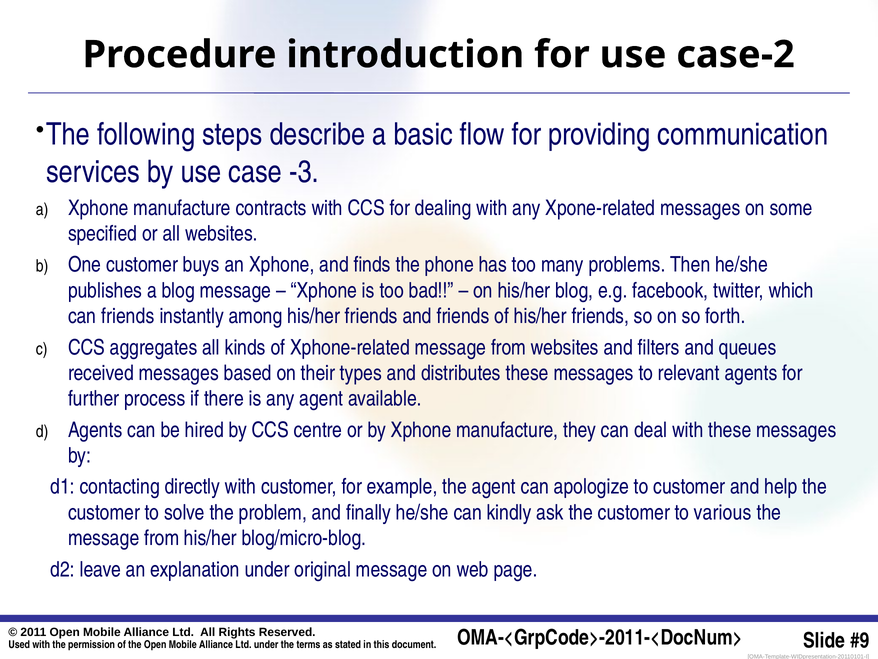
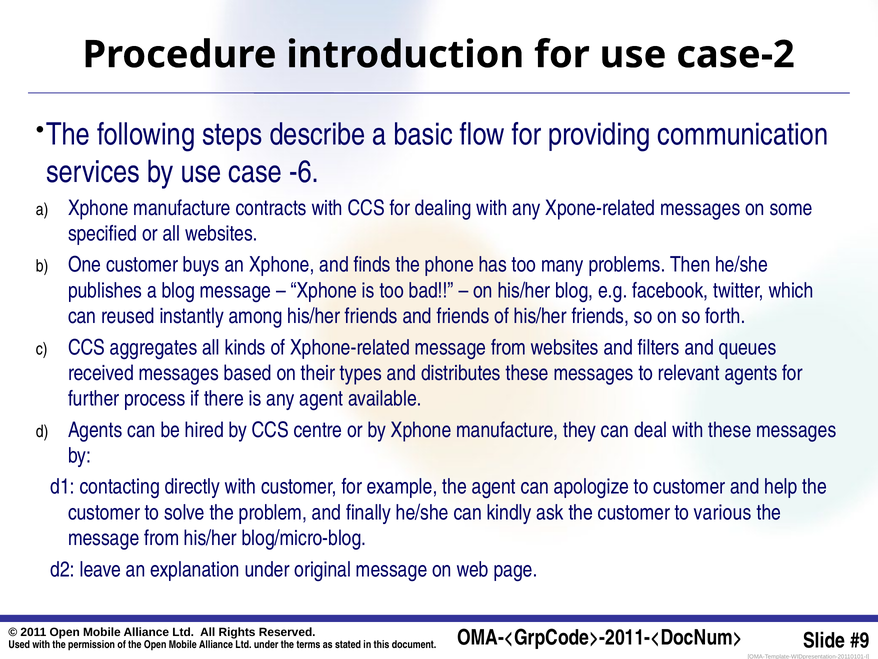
-3: -3 -> -6 (304, 172)
can friends: friends -> reused (128, 316)
